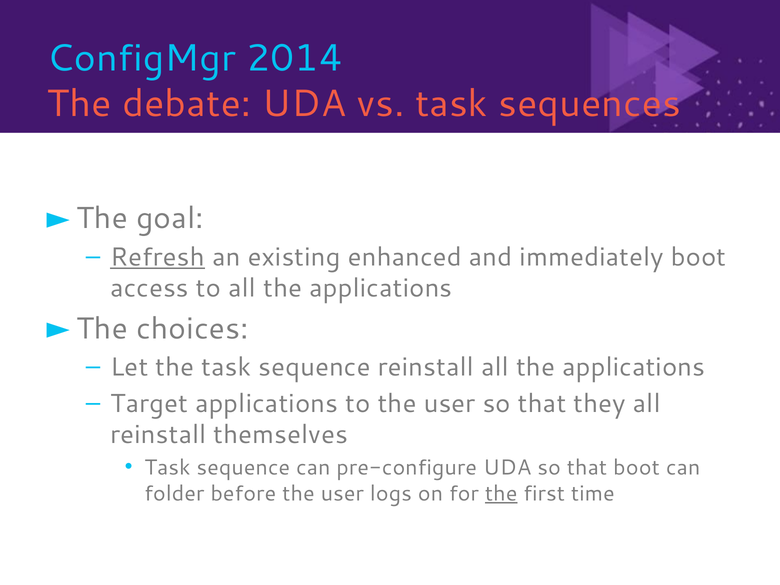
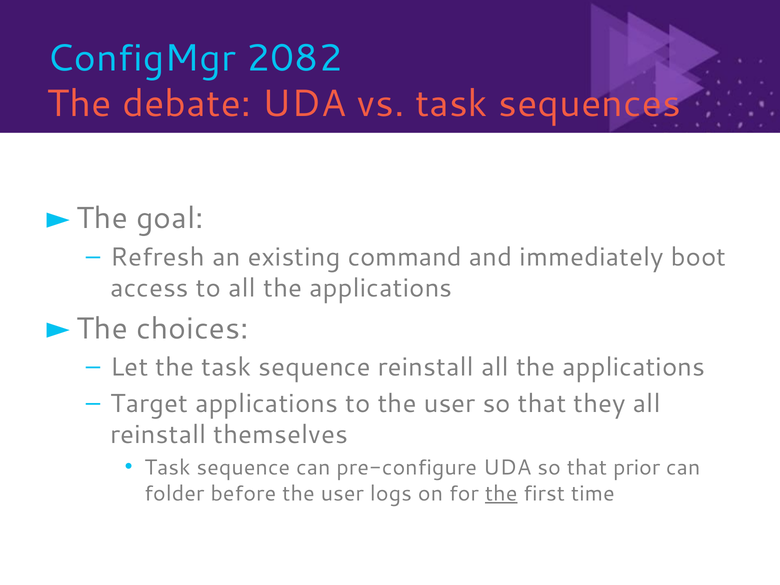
2014: 2014 -> 2082 (294, 58)
Refresh underline: present -> none (158, 257)
enhanced: enhanced -> command (405, 257)
that boot: boot -> prior (637, 467)
